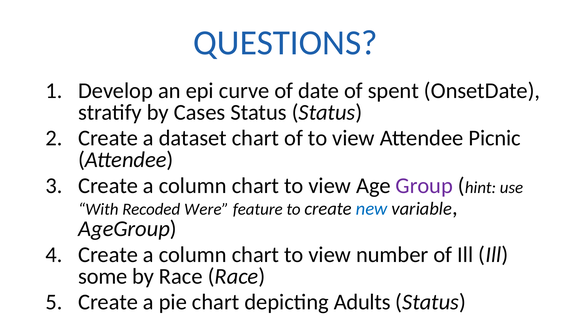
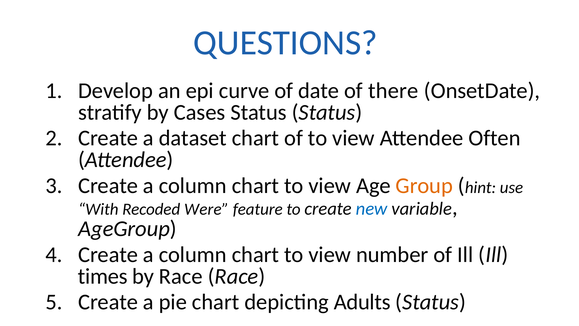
spent: spent -> there (393, 91)
Picnic: Picnic -> Often (495, 138)
Group colour: purple -> orange (424, 185)
some: some -> times (103, 276)
